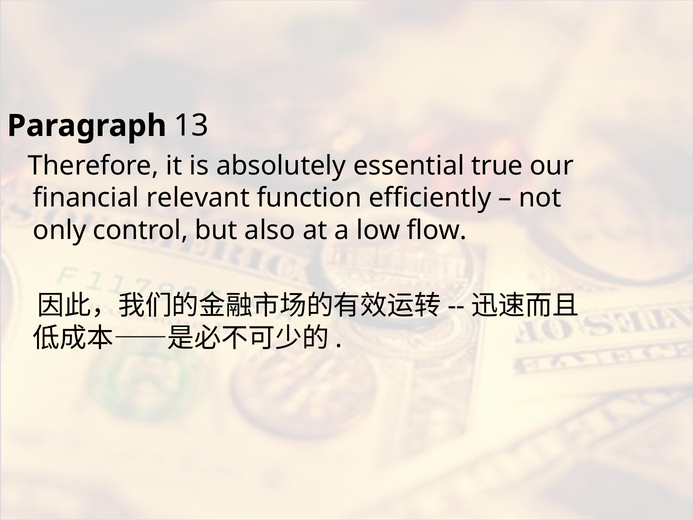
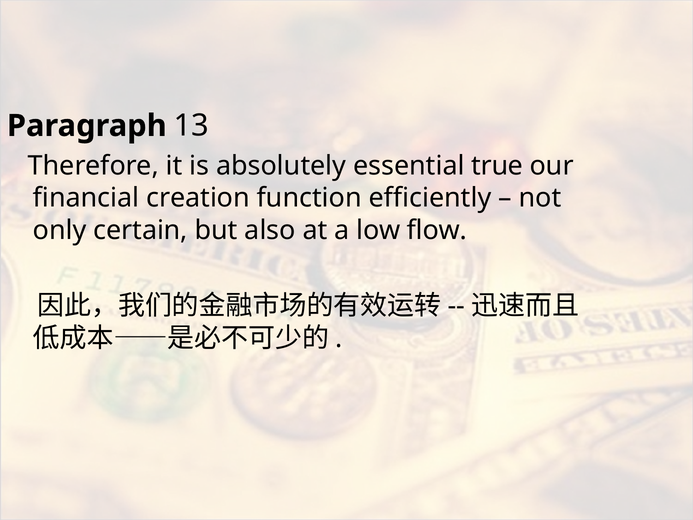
relevant: relevant -> creation (198, 198)
control: control -> certain (141, 230)
